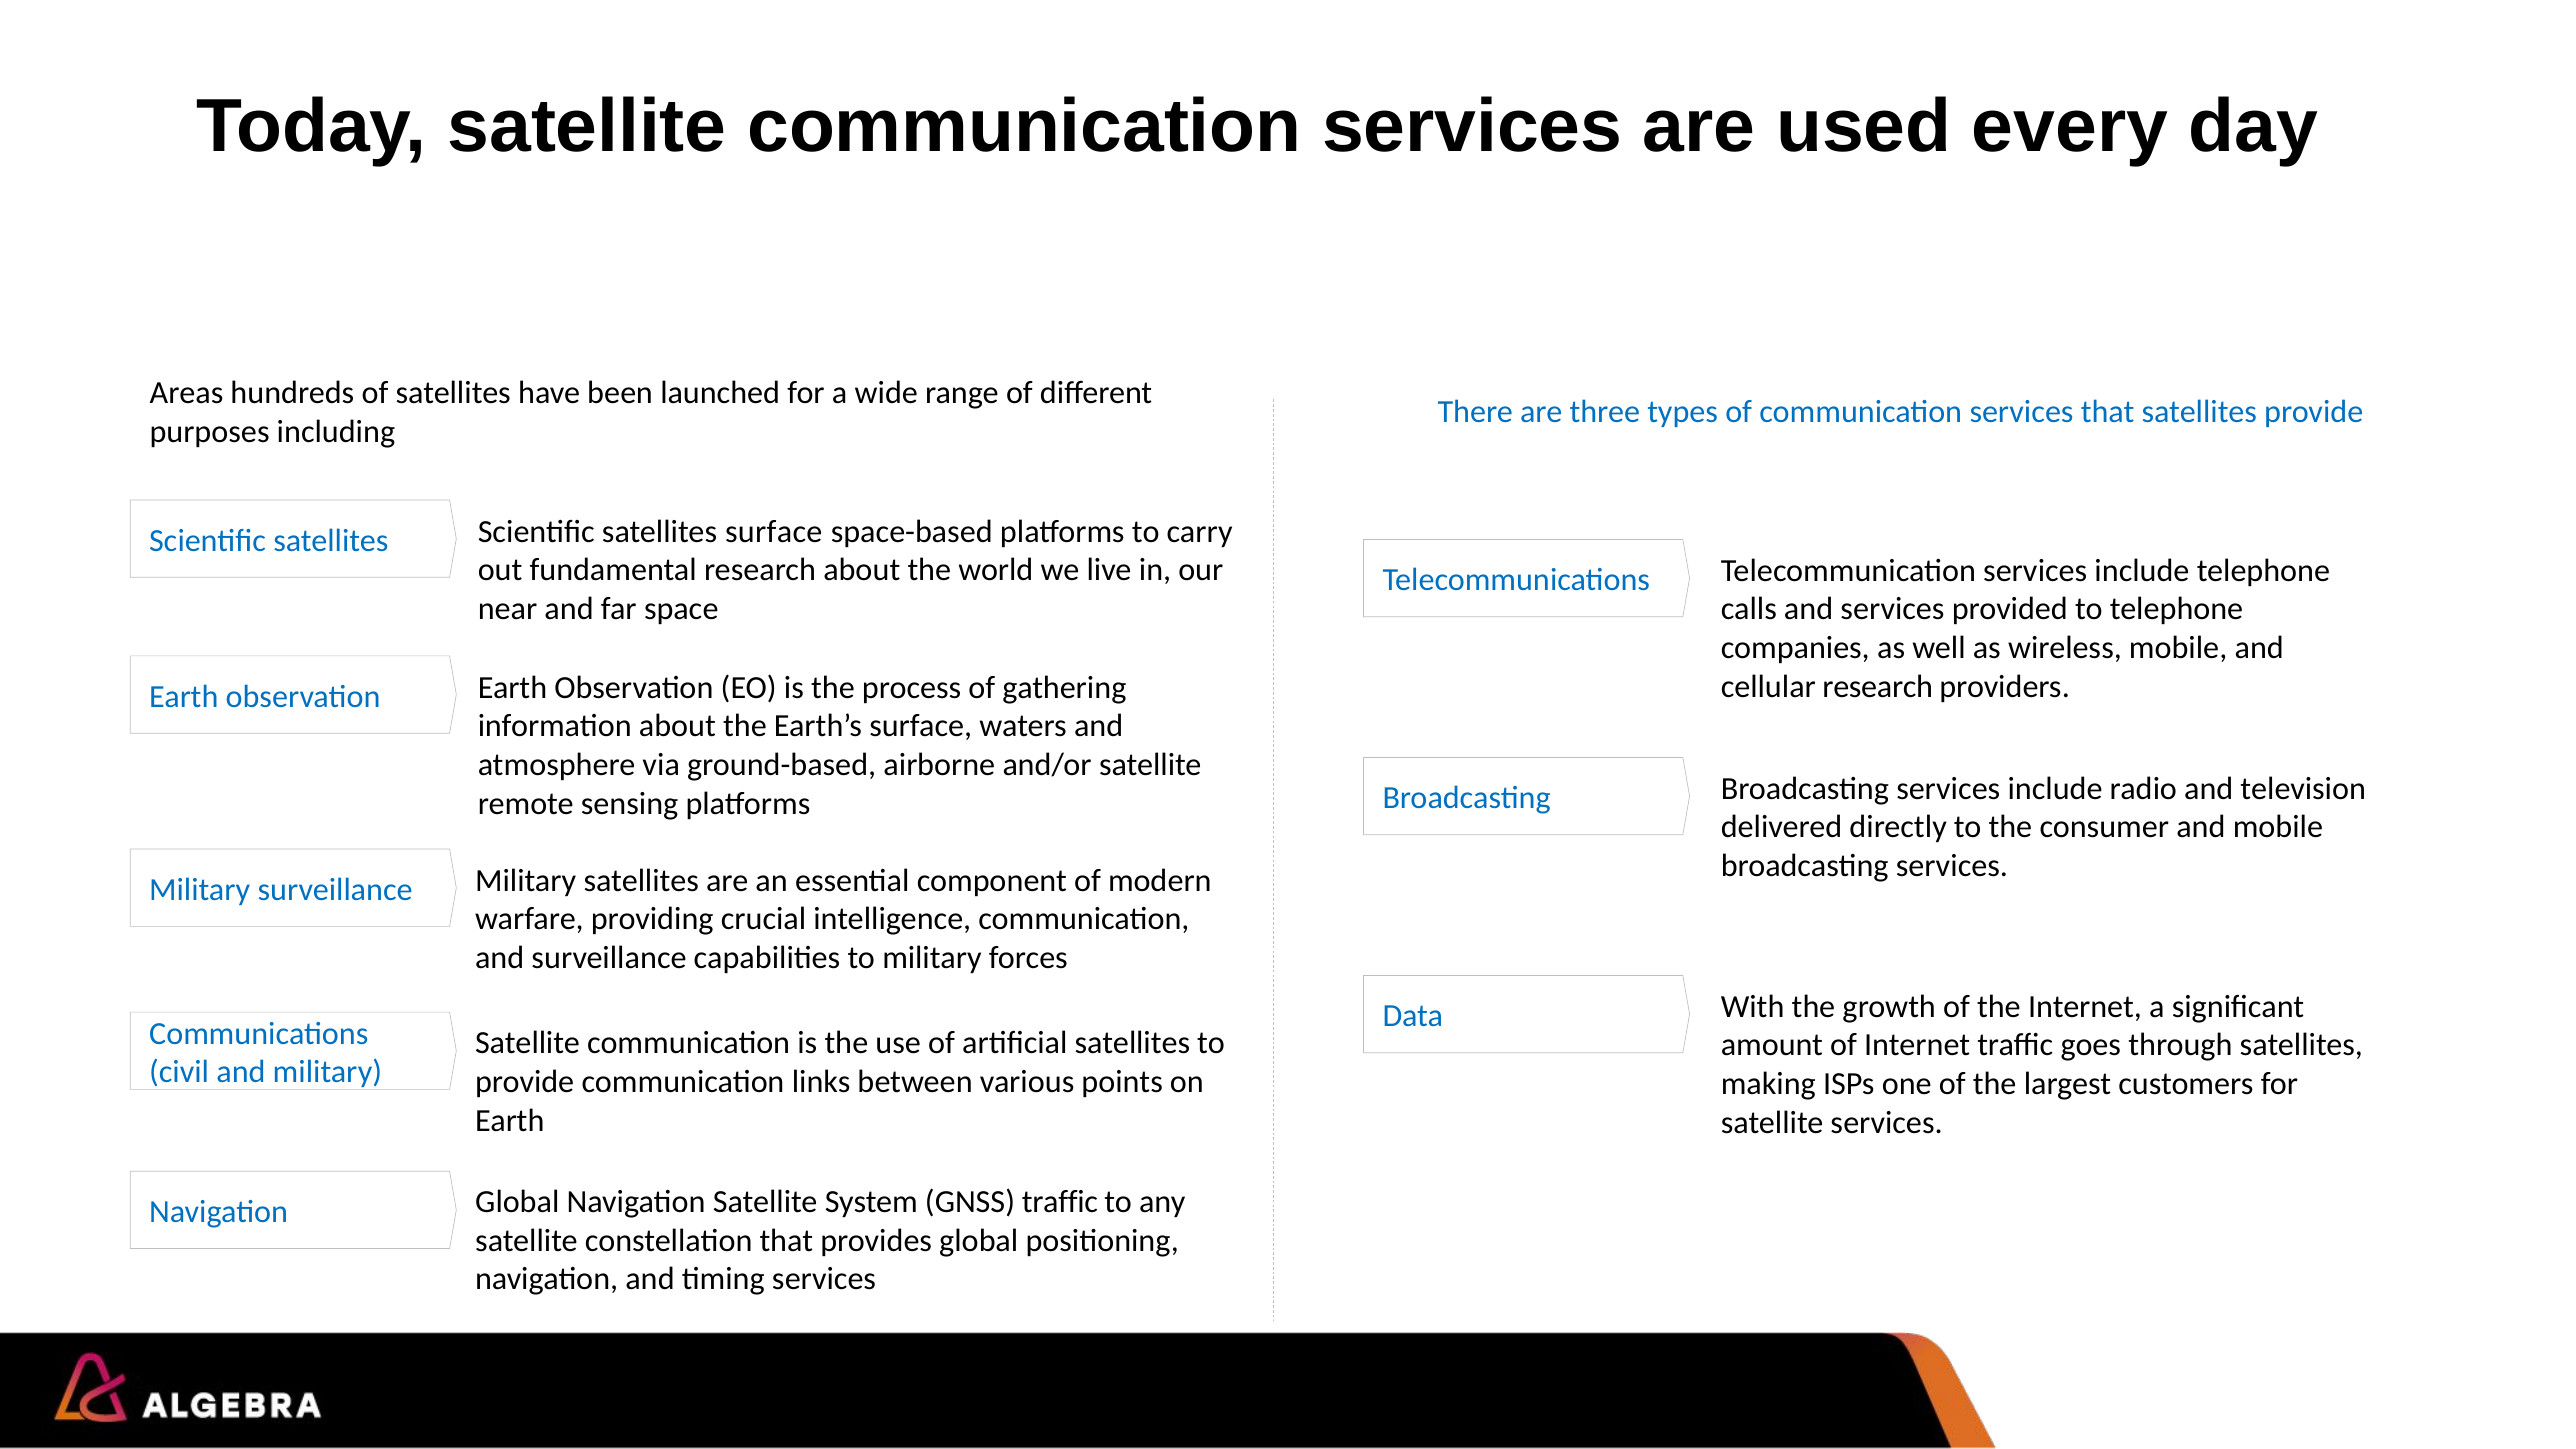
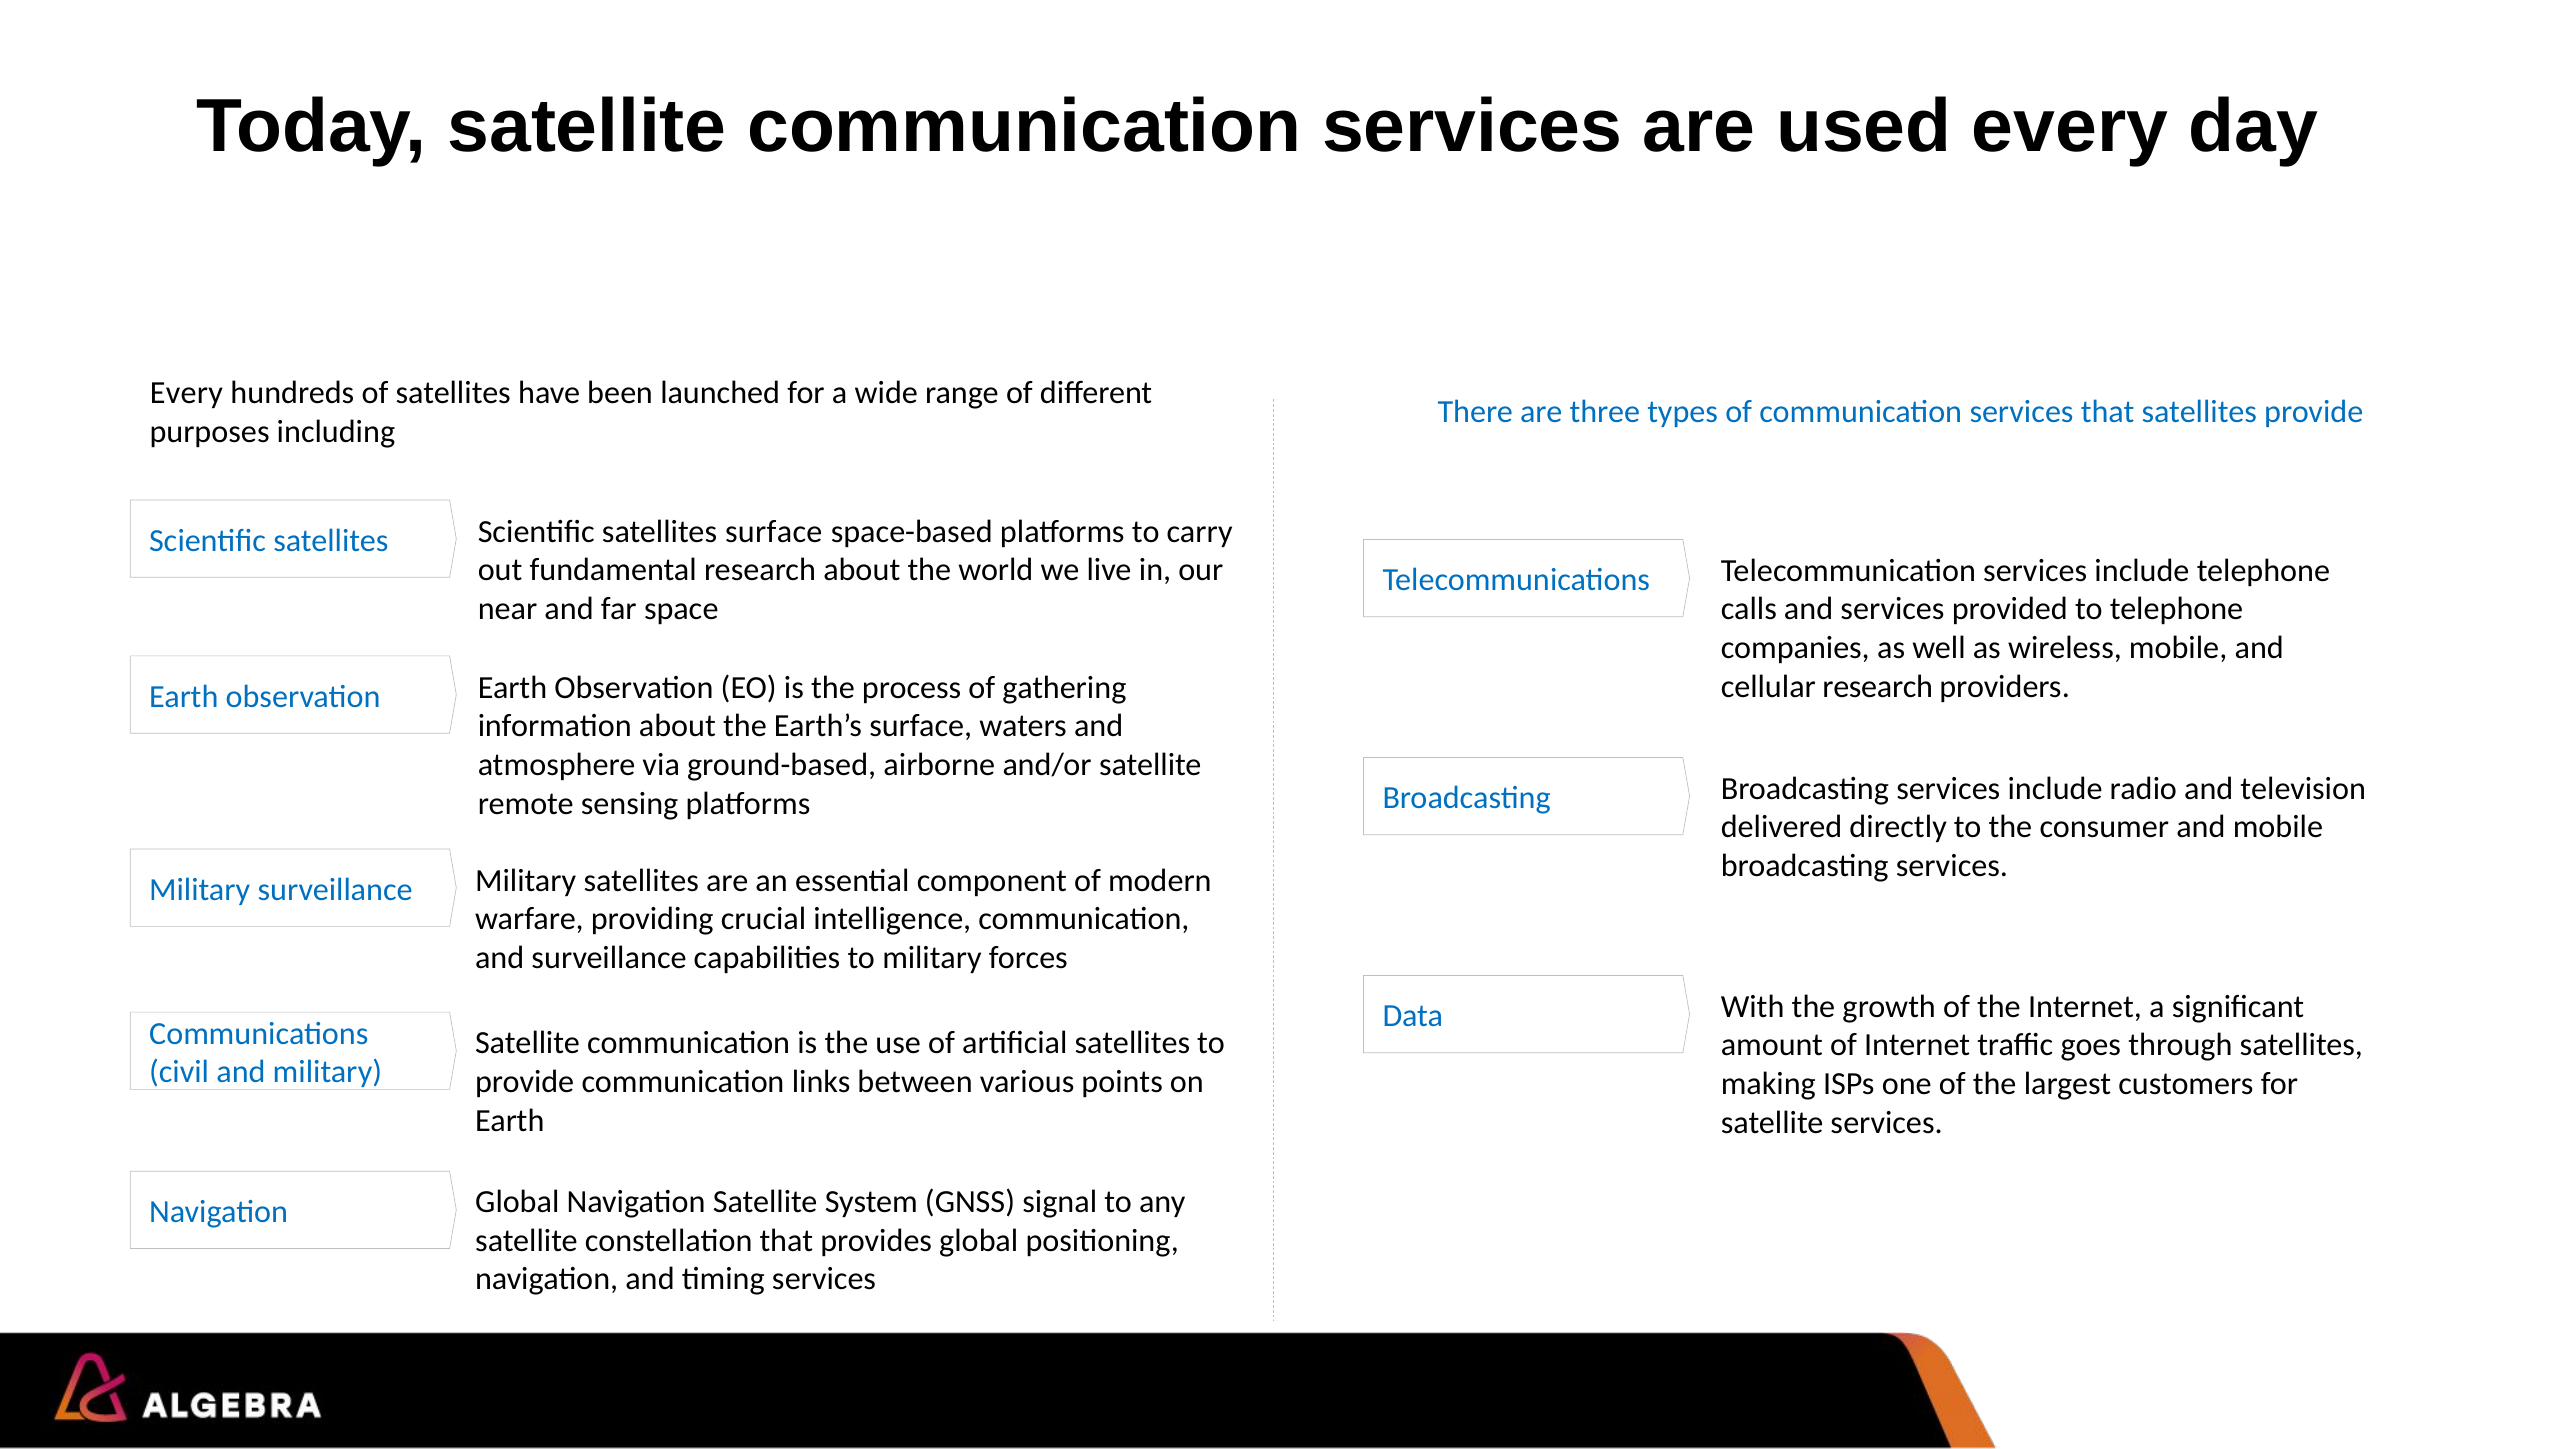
Areas: Areas -> Every (186, 393)
GNSS traffic: traffic -> signal (1060, 1202)
